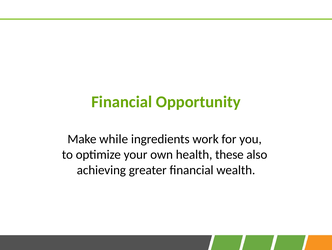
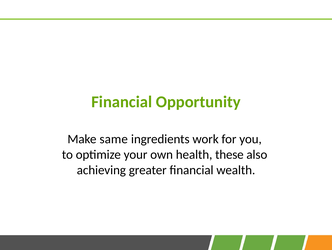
while: while -> same (114, 139)
